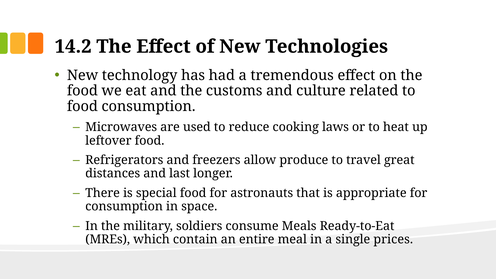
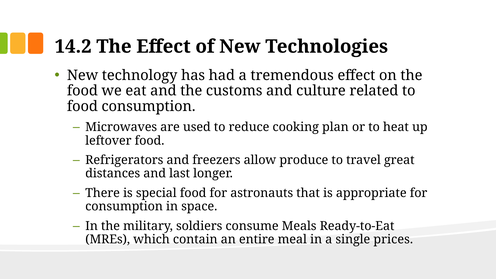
laws: laws -> plan (335, 127)
